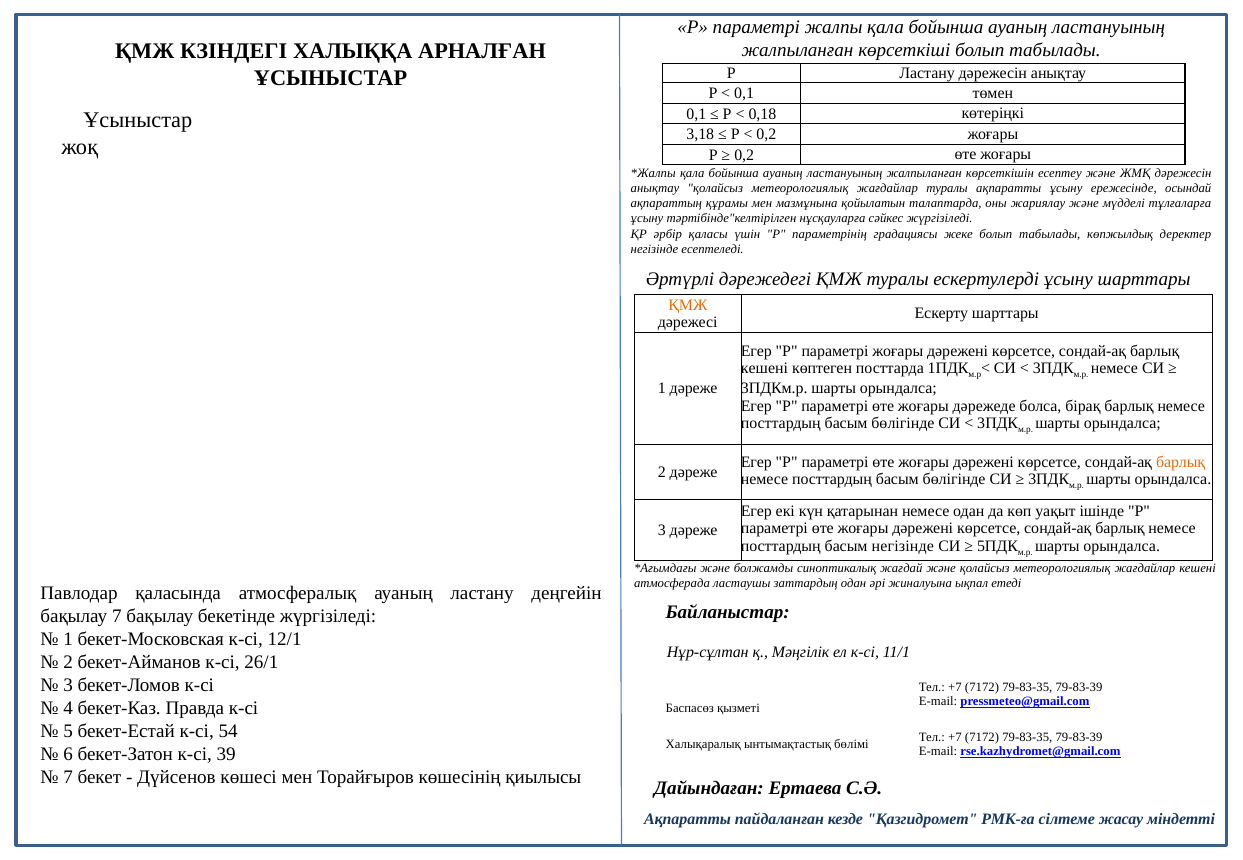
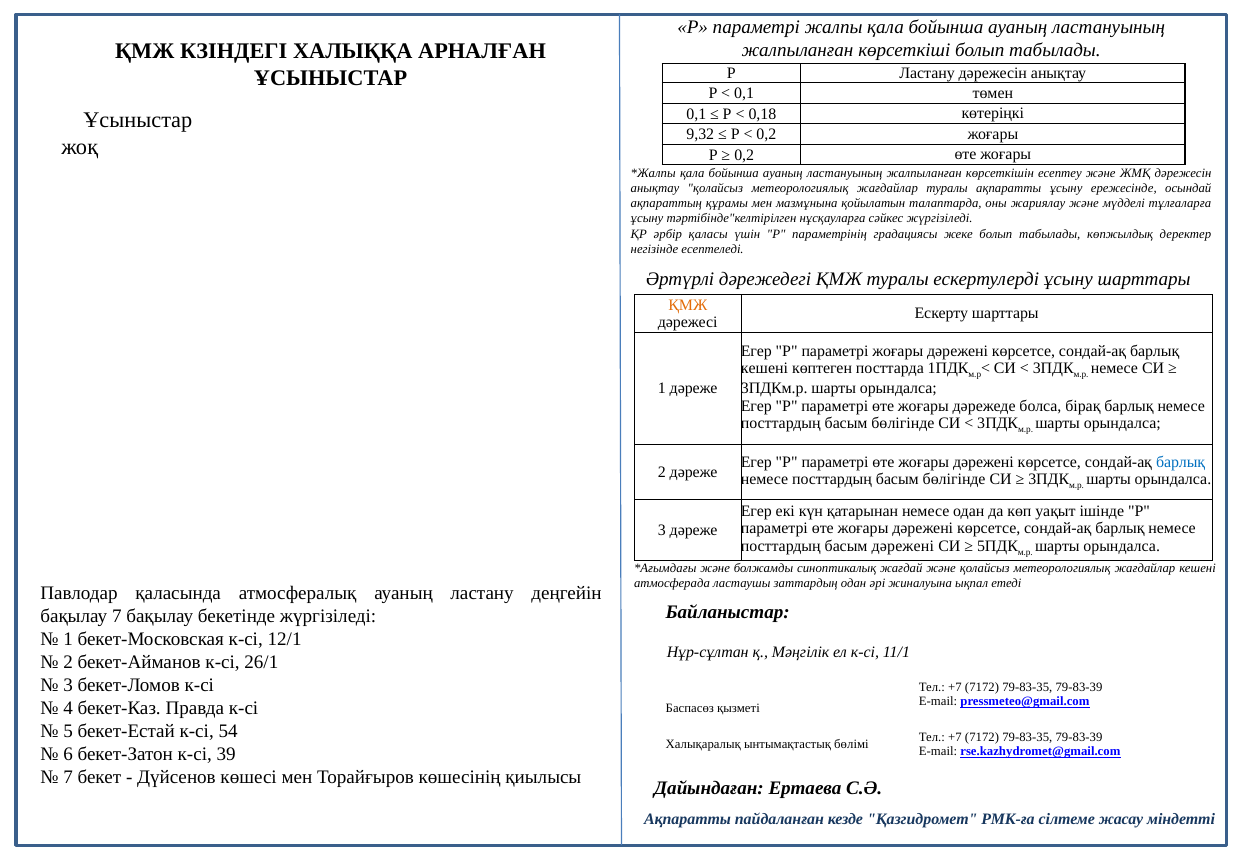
3,18: 3,18 -> 9,32 (700, 135)
барлық colour: orange -> blue (1181, 462)
басым негізінде: негізінде -> дәрежені (903, 547)
